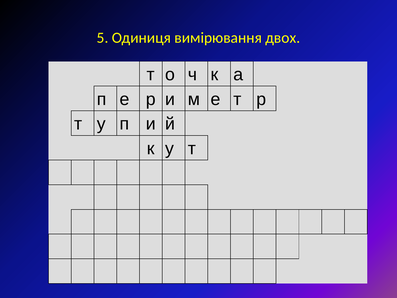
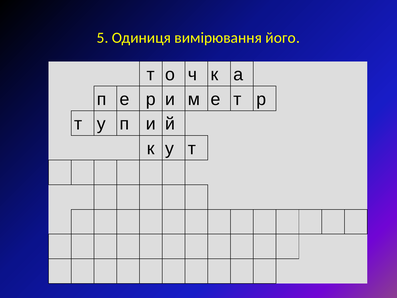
двох: двох -> його (283, 38)
